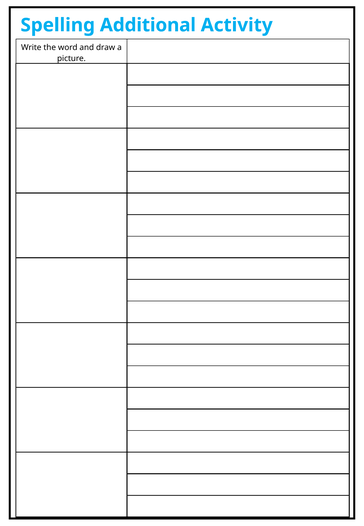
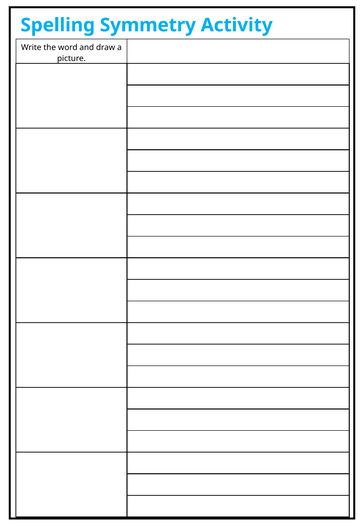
Additional: Additional -> Symmetry (148, 25)
